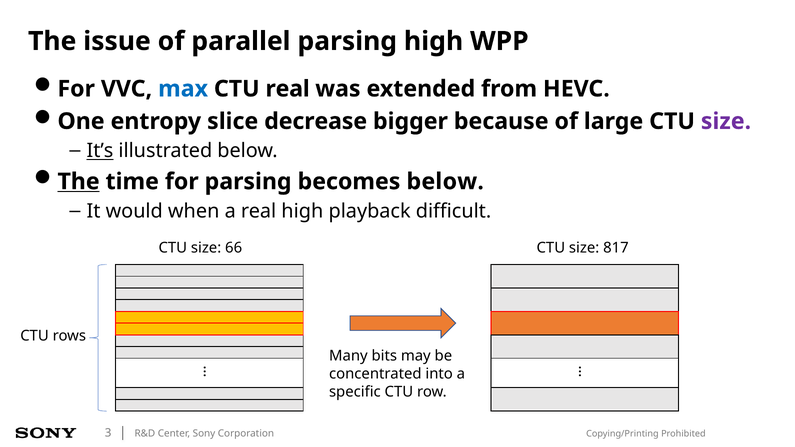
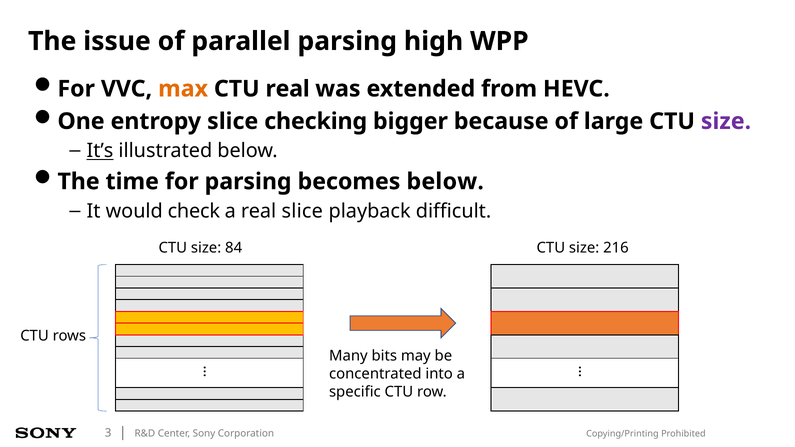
max colour: blue -> orange (183, 89)
decrease: decrease -> checking (316, 121)
The underline: present -> none (79, 181)
when: when -> check (194, 211)
real high: high -> slice (302, 211)
66: 66 -> 84 (234, 248)
817: 817 -> 216 (616, 248)
